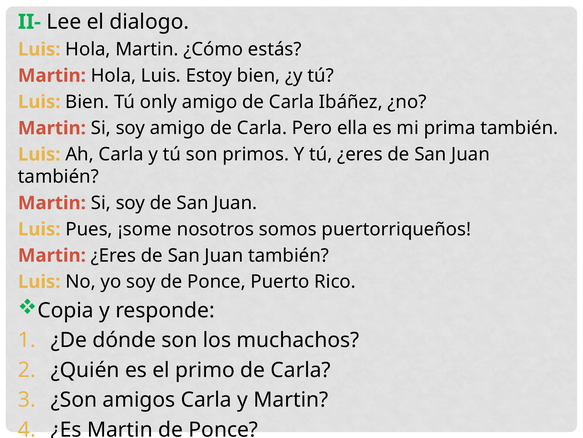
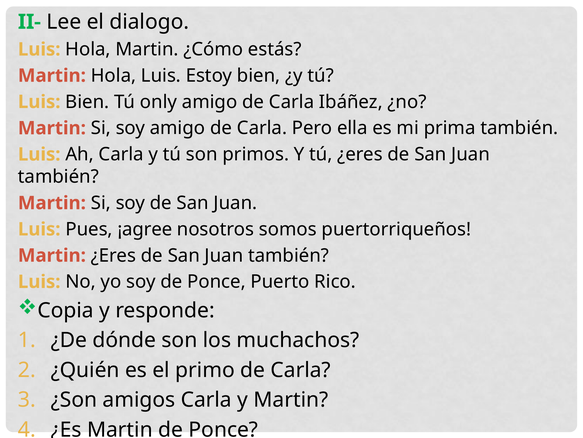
¡some: ¡some -> ¡agree (145, 229)
